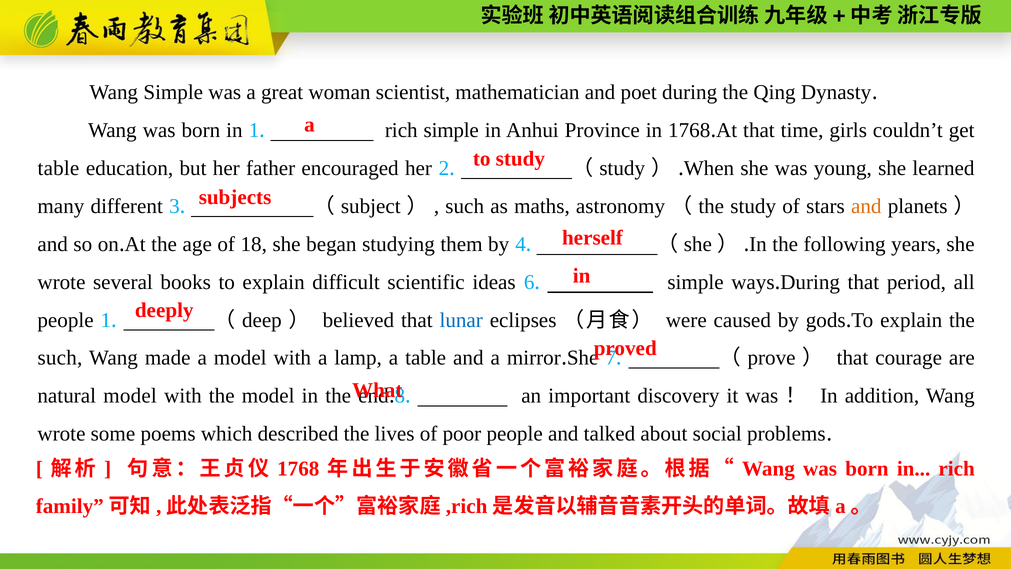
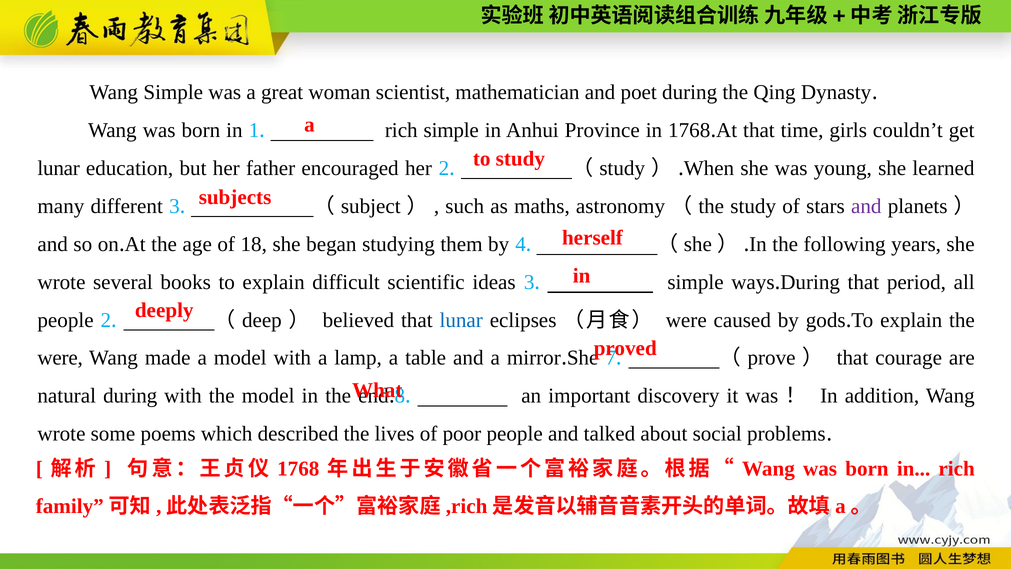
table: table -> lunar (59, 168)
and colour: orange -> purple (866, 206)
ideas 6: 6 -> 3 (529, 282)
people 1: 1 -> 2 (106, 320)
such: such -> were (60, 358)
natural model: model -> during (130, 396)
